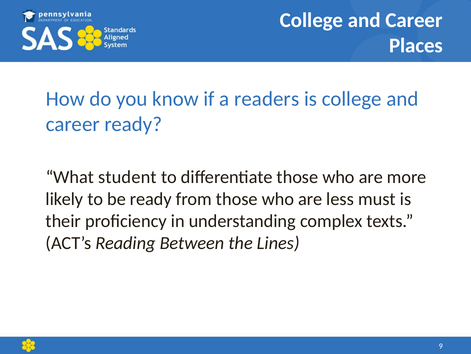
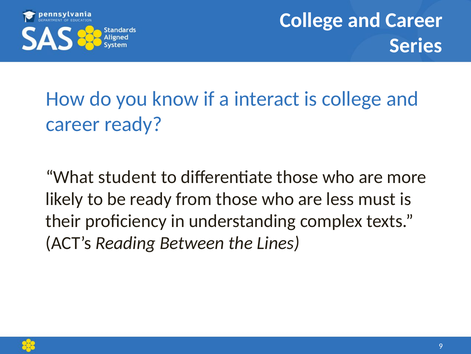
Places: Places -> Series (416, 45)
readers: readers -> interact (267, 99)
